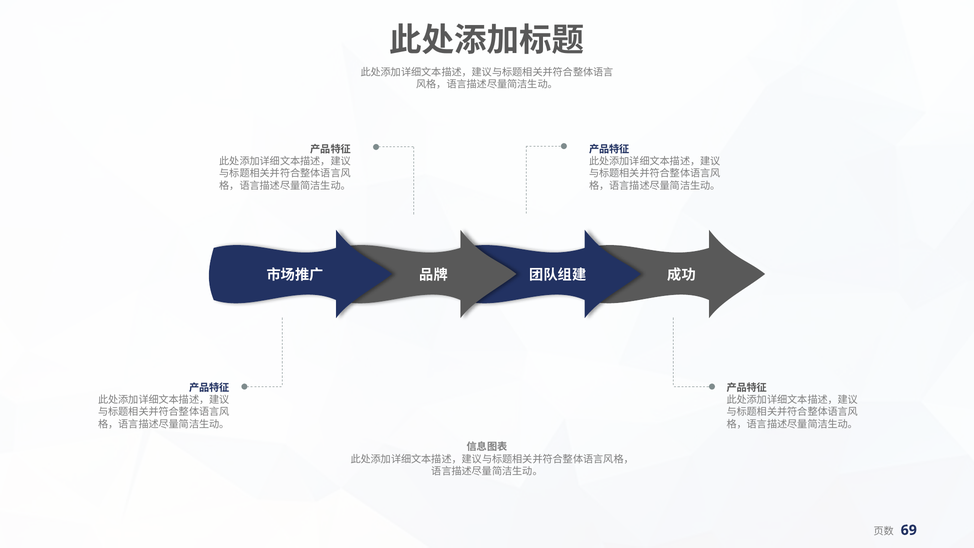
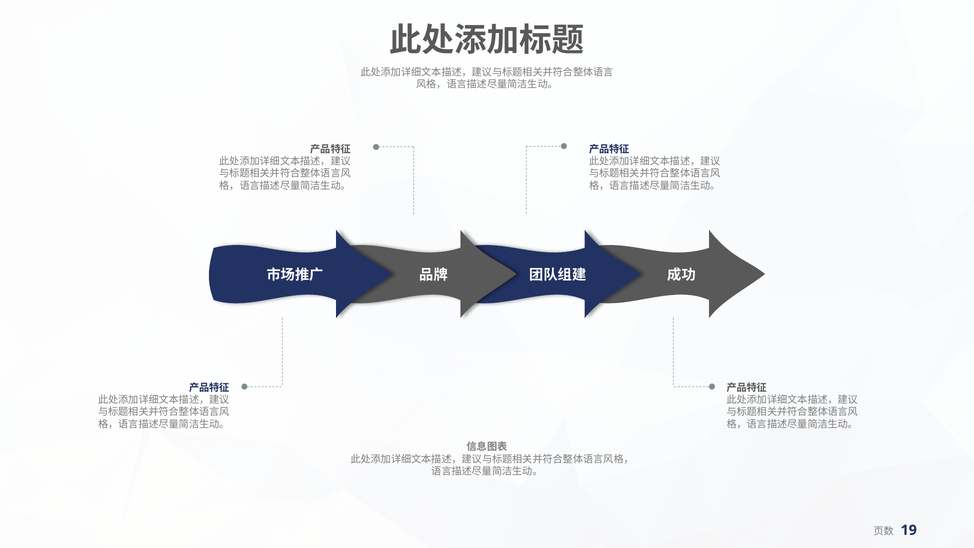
69: 69 -> 19 (909, 530)
